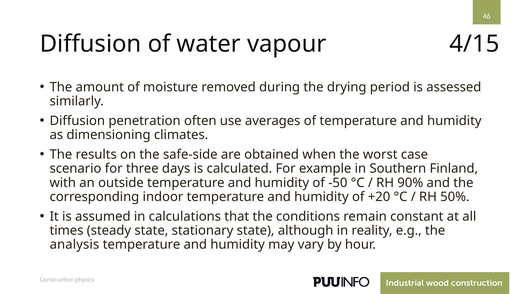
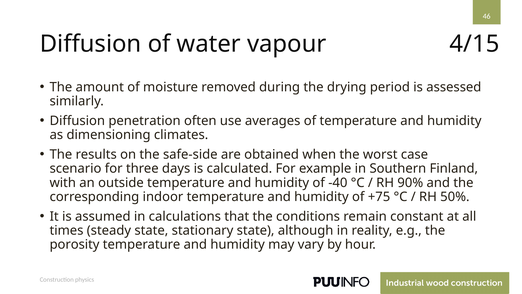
-50: -50 -> -40 (338, 183)
+20: +20 -> +75 (379, 197)
analysis: analysis -> porosity (75, 244)
